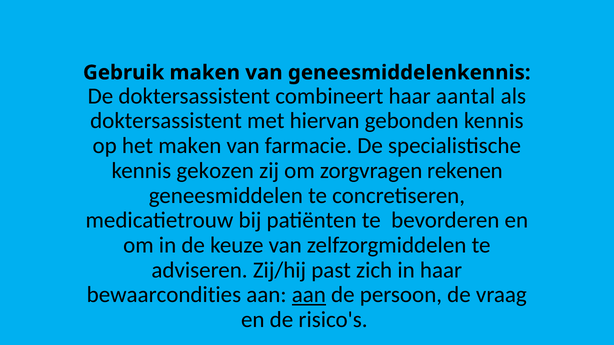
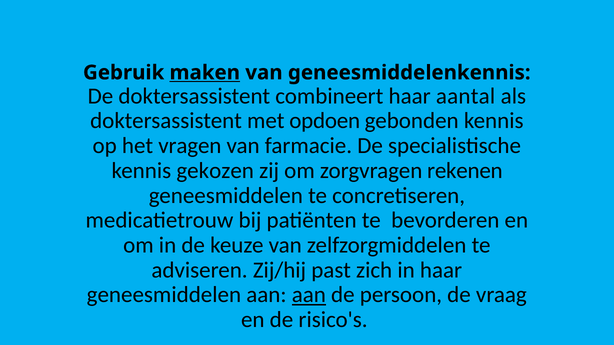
maken underline: none -> present (205, 73)
hiervan: hiervan -> opdoen (325, 121)
het maken: maken -> vragen (190, 146)
bewaarcondities: bewaarcondities -> geneesmiddelen (164, 295)
